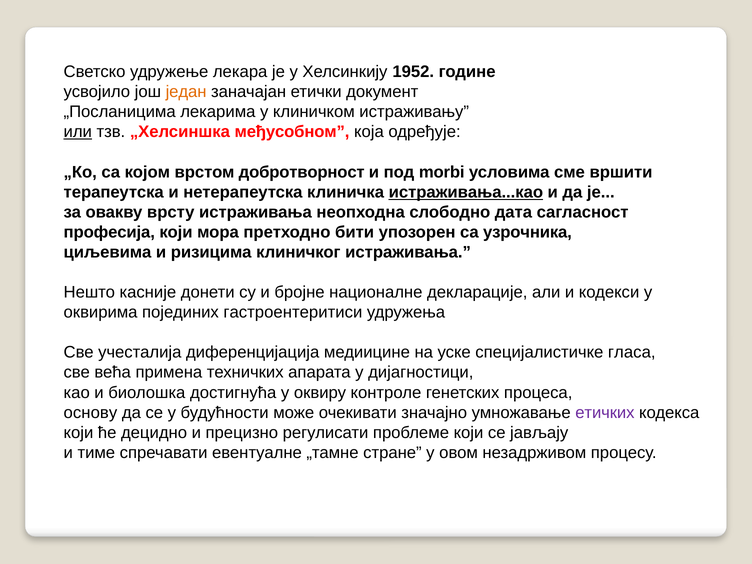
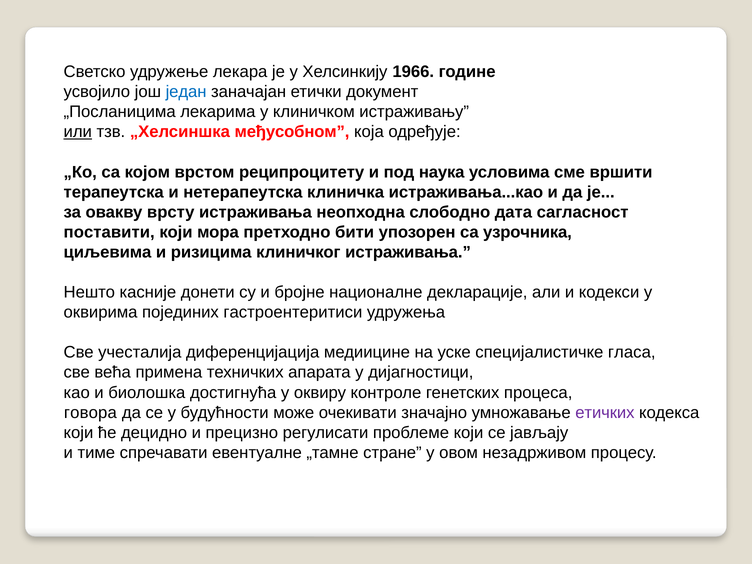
1952: 1952 -> 1966 (413, 72)
један colour: orange -> blue (186, 92)
добротворност: добротворност -> реципроцитету (302, 172)
morbi: morbi -> наука (442, 172)
истраживања...као underline: present -> none (466, 192)
професија: професија -> поставити (109, 232)
основу: основу -> говора (90, 413)
